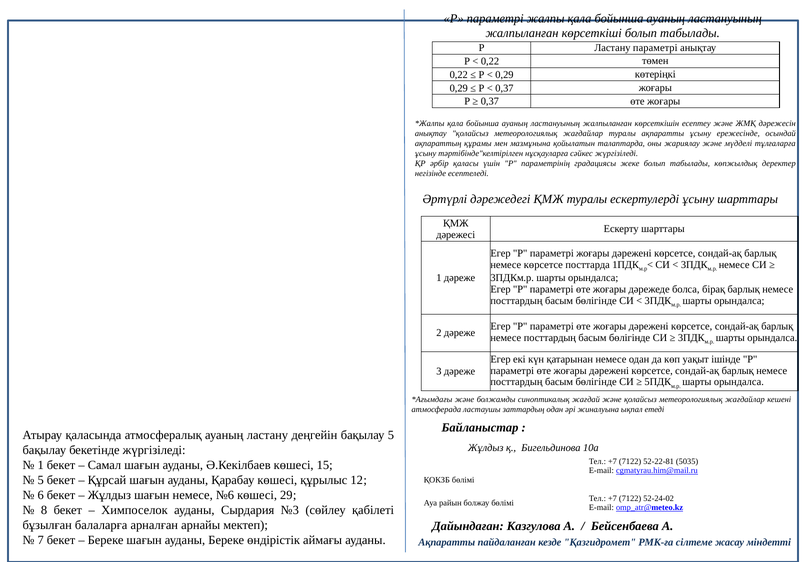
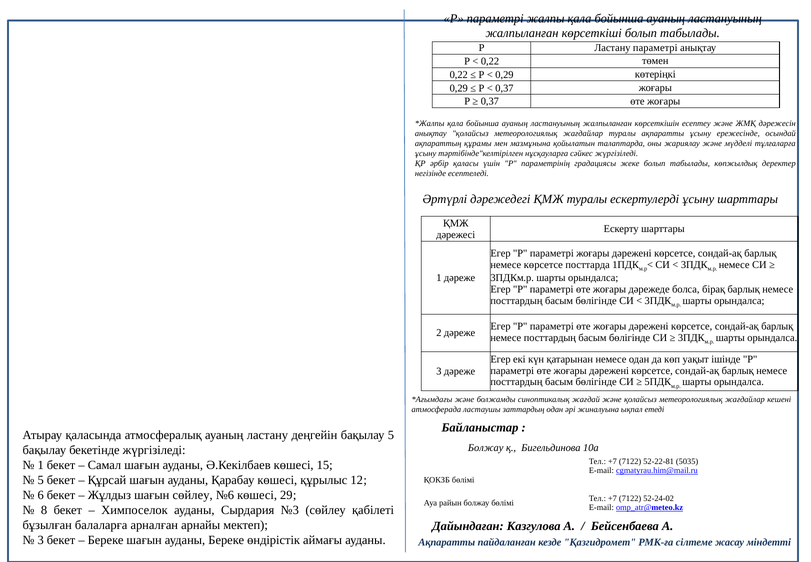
Жұлдыз: Жұлдыз -> Болжау (486, 447)
шағын немесе: немесе -> сөйлеу (193, 495)
7: 7 -> 3 (41, 539)
